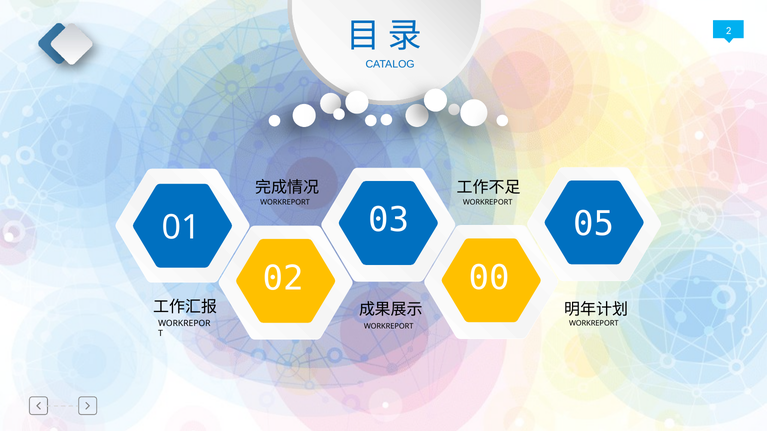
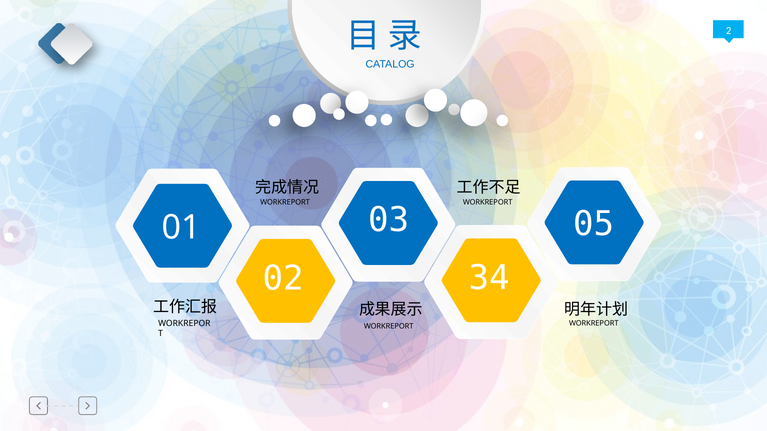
00: 00 -> 34 (489, 278)
